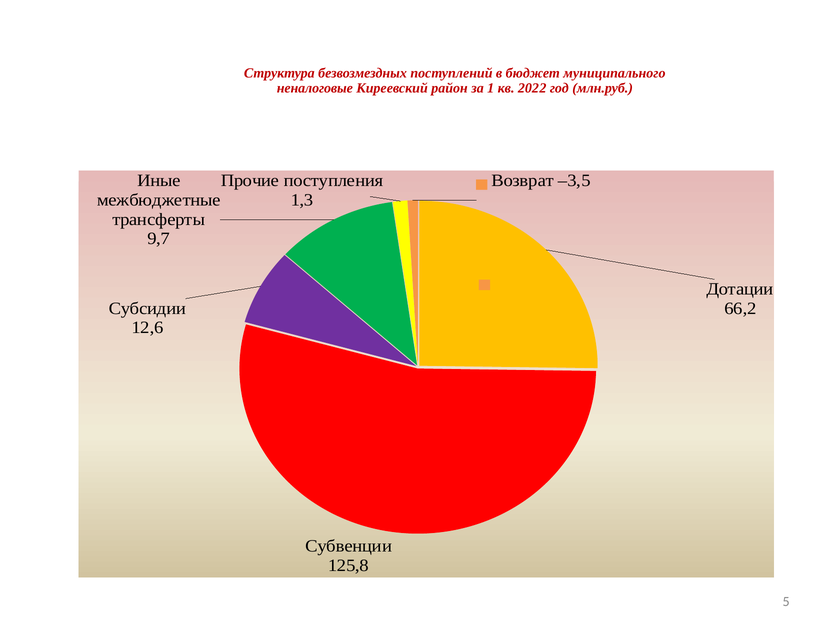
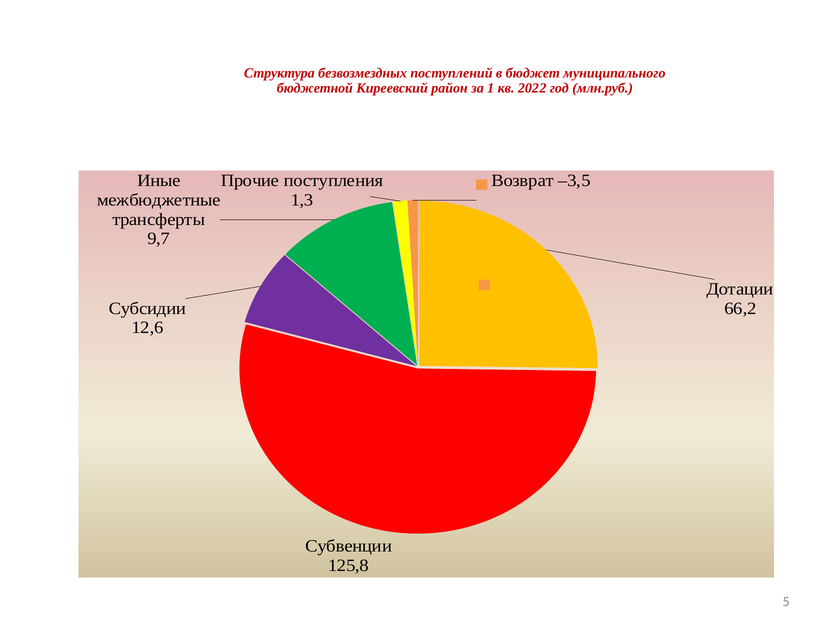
неналоговые: неналоговые -> бюджетной (315, 88)
